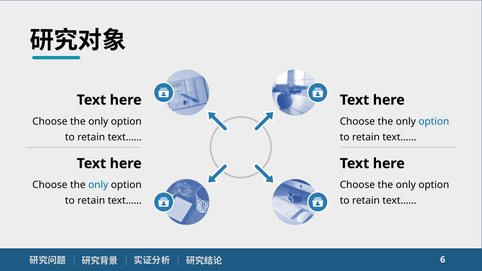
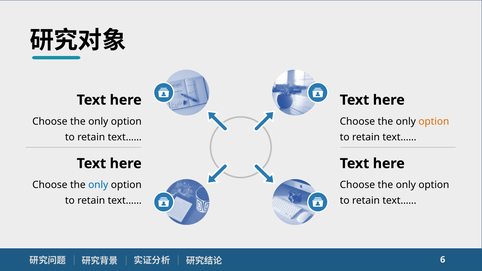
option colour: blue -> orange (434, 121)
